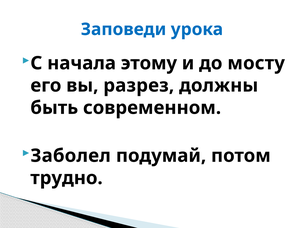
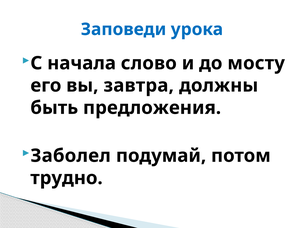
этому: этому -> слово (149, 63)
разрез: разрез -> завтра (139, 85)
современном: современном -> предложения (152, 108)
